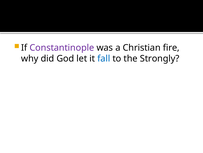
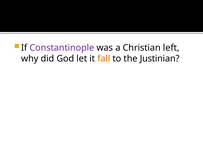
fire: fire -> left (171, 47)
fall colour: blue -> orange (104, 58)
Strongly: Strongly -> Justinian (160, 58)
